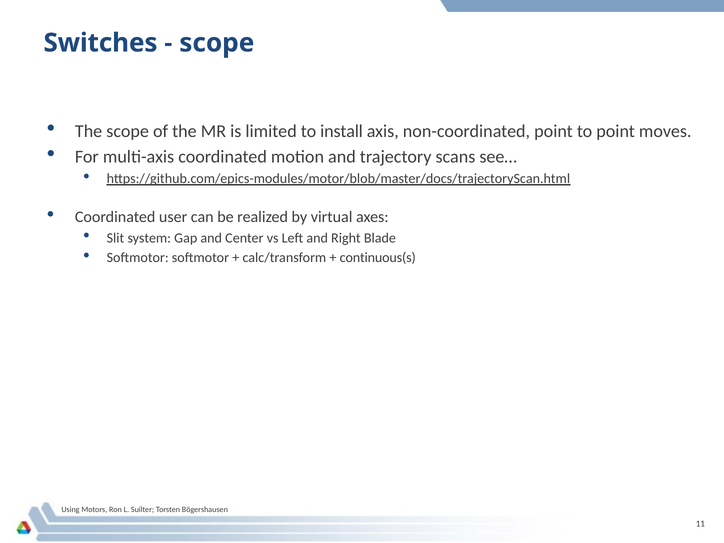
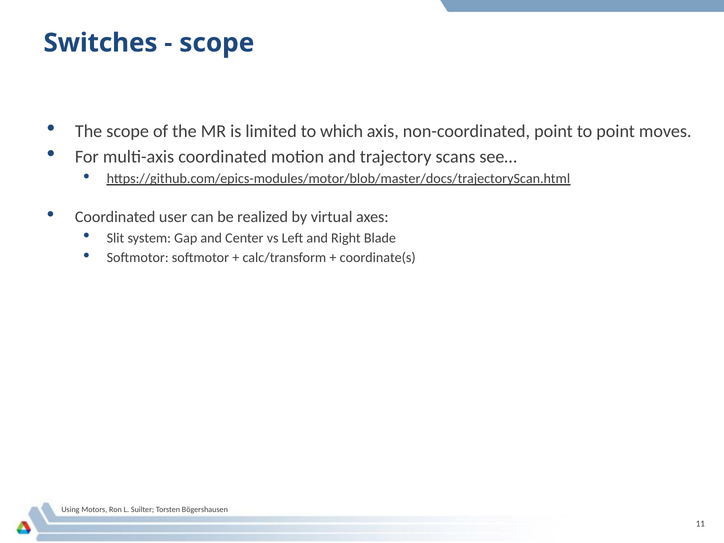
install: install -> which (342, 131)
continuous(s: continuous(s -> coordinate(s (378, 258)
